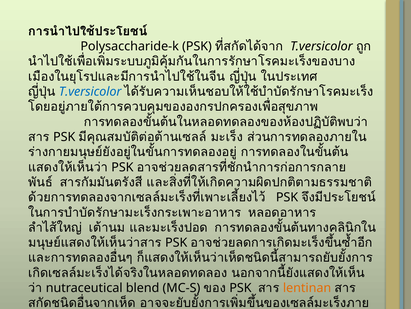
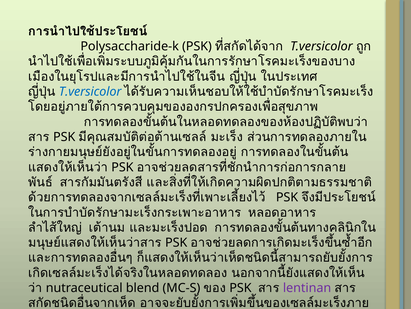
lentinan colour: orange -> purple (307, 287)
